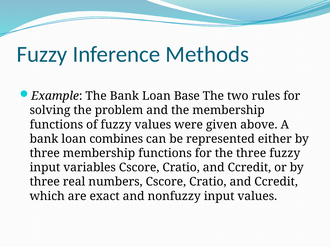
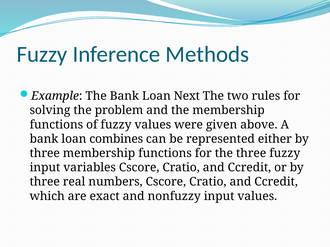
Base: Base -> Next (187, 96)
